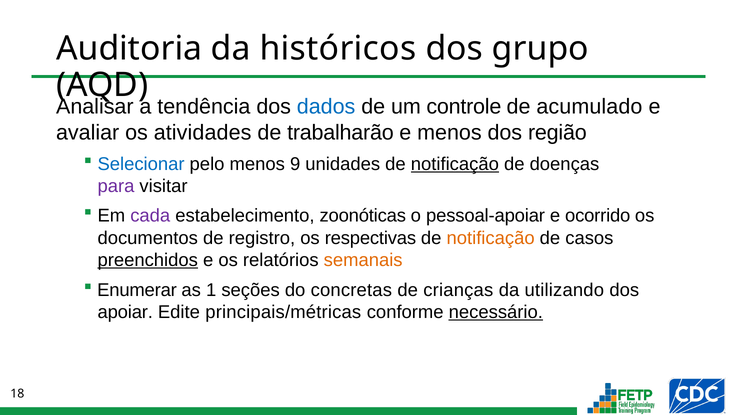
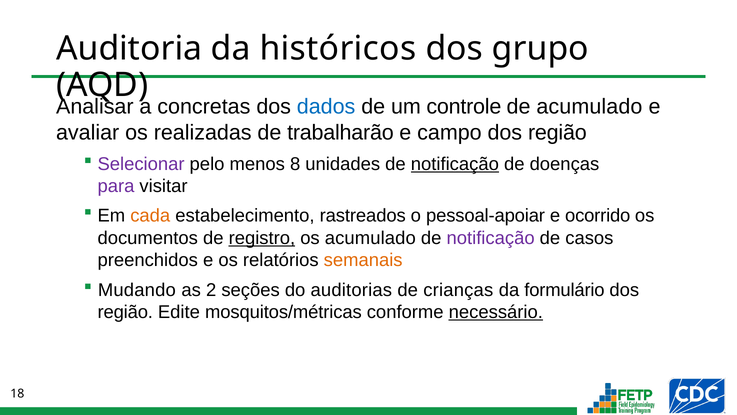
tendência: tendência -> concretas (204, 107)
atividades: atividades -> realizadas (203, 132)
e menos: menos -> campo (449, 132)
Selecionar colour: blue -> purple (141, 164)
9: 9 -> 8 (295, 164)
cada colour: purple -> orange (150, 216)
zoonóticas: zoonóticas -> rastreados (363, 216)
registro underline: none -> present (262, 238)
os respectivas: respectivas -> acumulado (370, 238)
notificação colour: orange -> purple (491, 238)
preenchidos underline: present -> none (148, 260)
Enumerar: Enumerar -> Mudando (137, 290)
1: 1 -> 2 (211, 290)
concretas: concretas -> auditorias (351, 290)
utilizando: utilizando -> formulário (564, 290)
apoiar: apoiar -> região (125, 312)
principais/métricas: principais/métricas -> mosquitos/métricas (283, 312)
